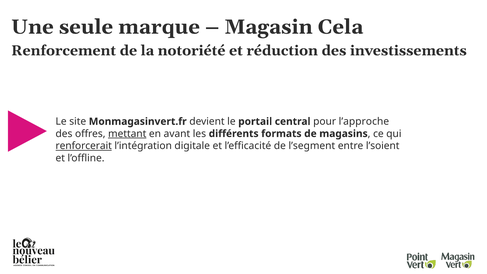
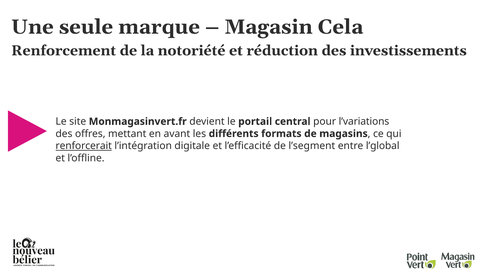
l’approche: l’approche -> l’variations (364, 121)
mettant underline: present -> none (127, 134)
l’soient: l’soient -> l’global (383, 146)
